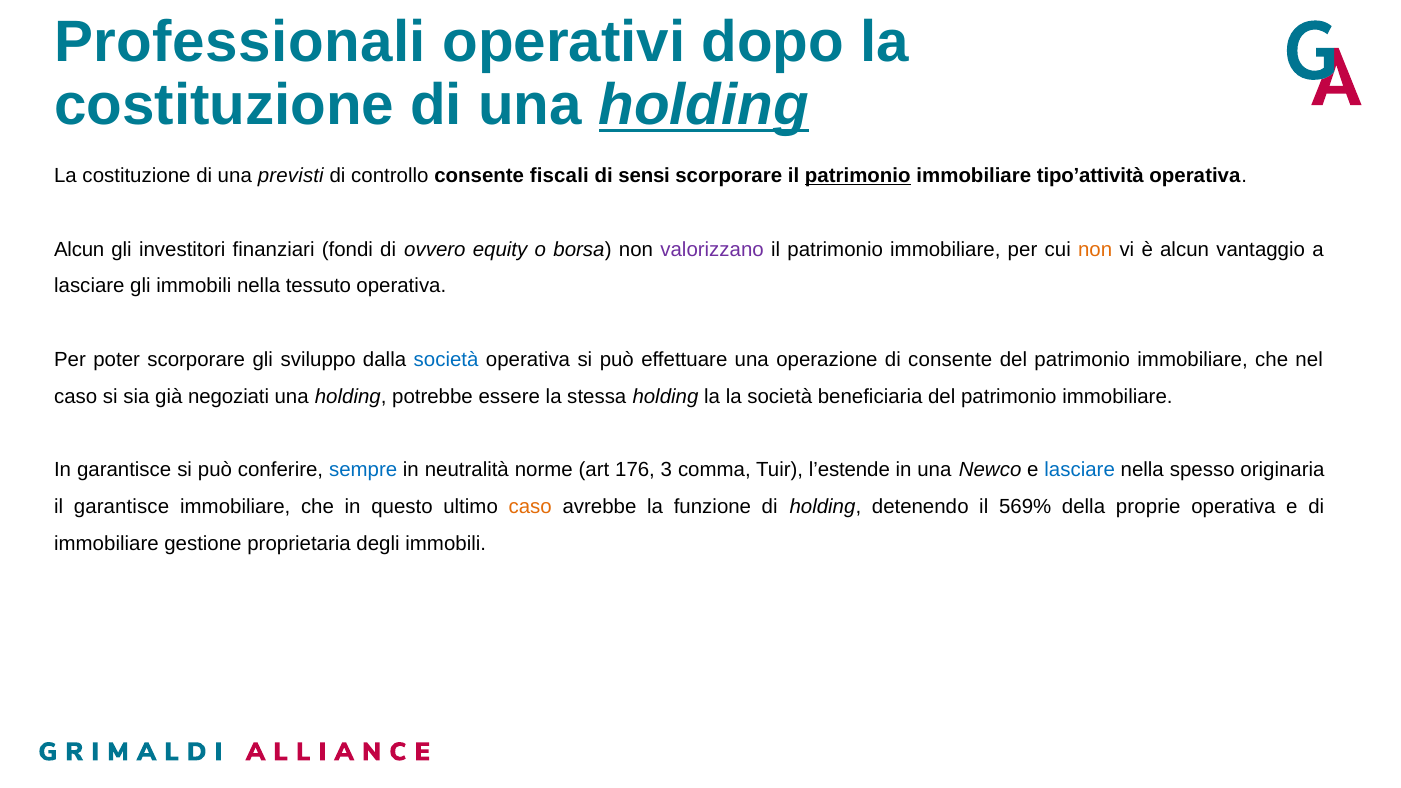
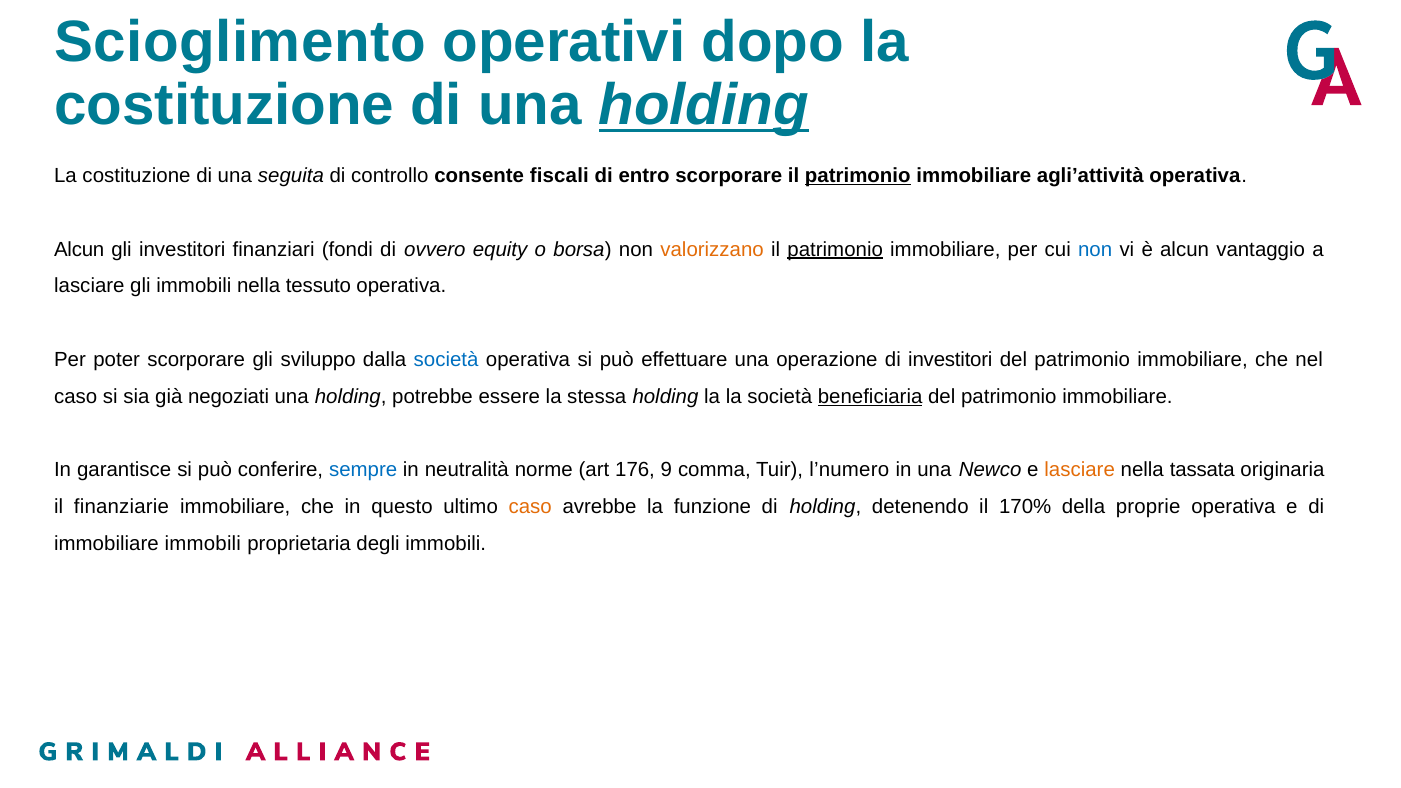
Professionali: Professionali -> Scioglimento (240, 42)
previsti: previsti -> seguita (291, 176)
sensi: sensi -> entro (644, 176)
tipo’attività: tipo’attività -> agli’attività (1090, 176)
valorizzano colour: purple -> orange (712, 249)
patrimonio underline: none -> present (835, 249)
non colour: orange -> blue (1095, 249)
di consente: consente -> investitori (950, 360)
beneficiaria underline: none -> present (870, 396)
3: 3 -> 9 (666, 470)
l’estende: l’estende -> l’numero (849, 470)
lasciare colour: blue -> orange (1080, 470)
spesso: spesso -> tassata (1202, 470)
il garantisce: garantisce -> finanziarie (121, 507)
569%: 569% -> 170% (1025, 507)
immobiliare gestione: gestione -> immobili (203, 544)
